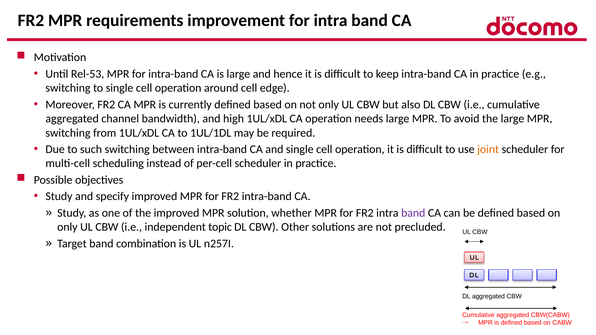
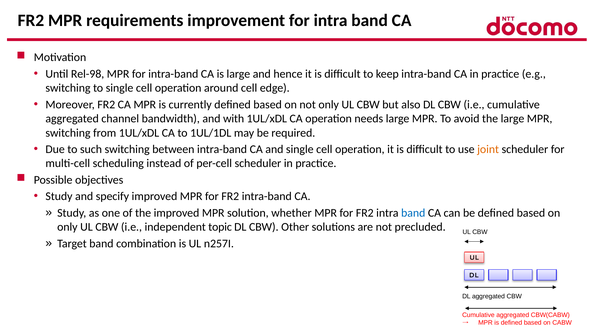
Rel-53: Rel-53 -> Rel-98 (88, 74)
high: high -> with (234, 119)
band colour: purple -> blue (413, 213)
